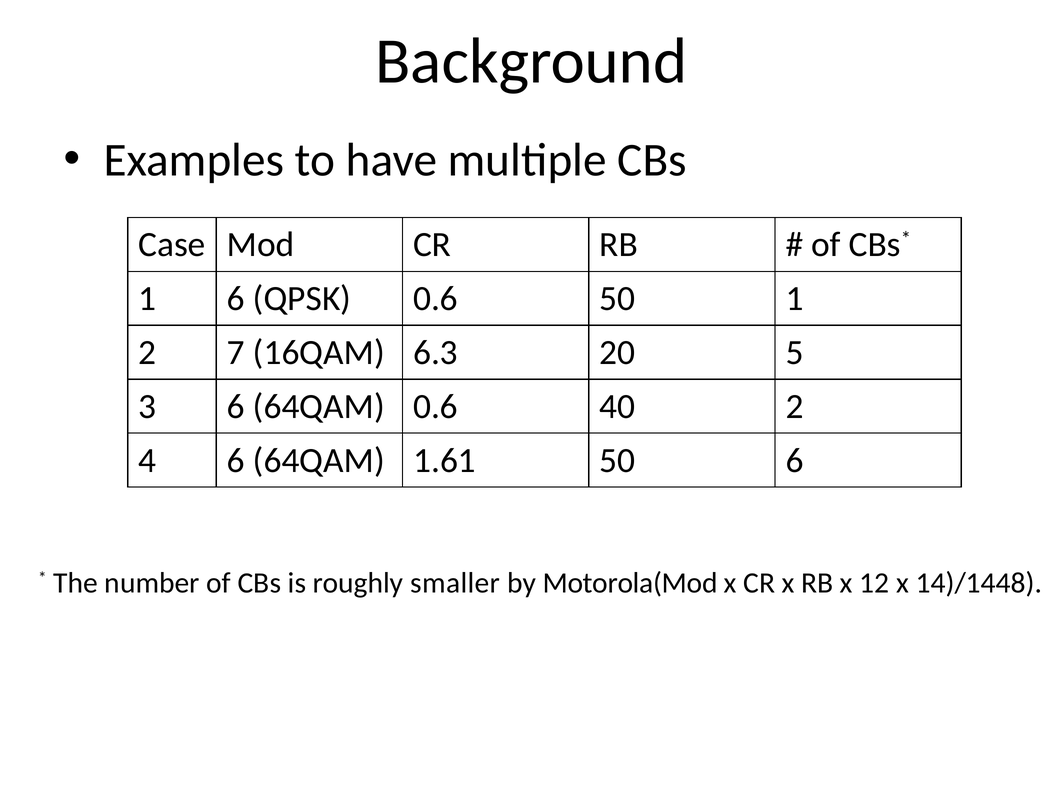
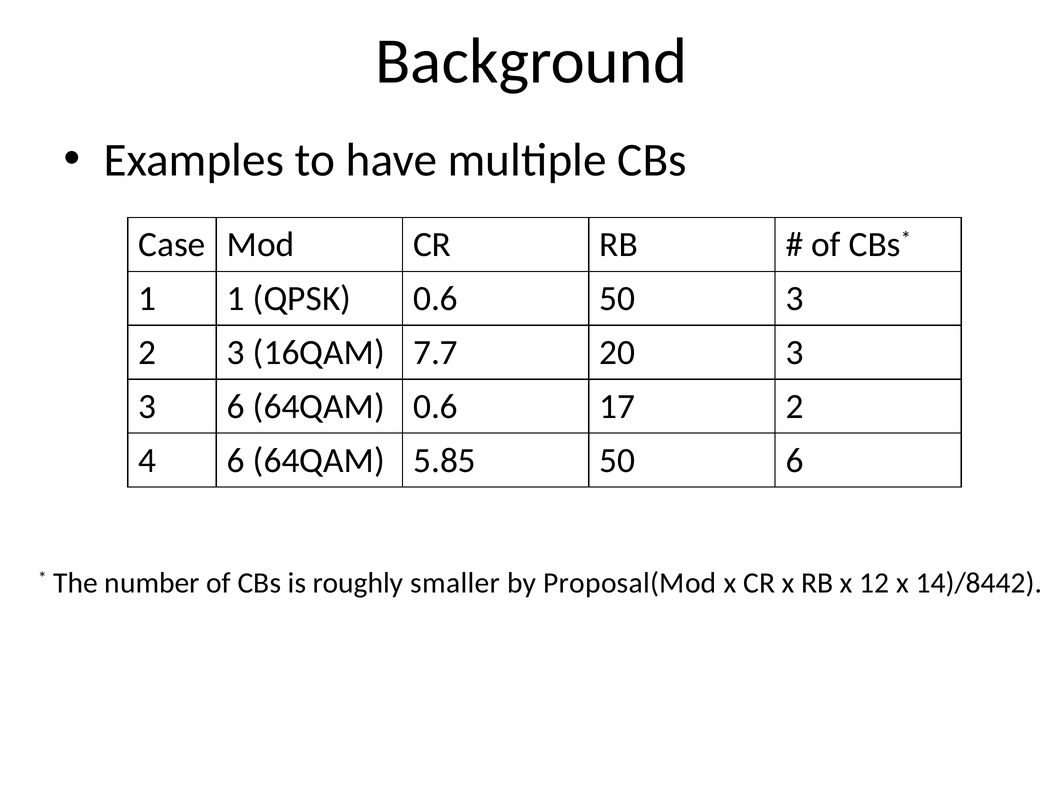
1 6: 6 -> 1 (236, 299)
50 1: 1 -> 3 (795, 299)
2 7: 7 -> 3 (236, 353)
6.3: 6.3 -> 7.7 (436, 353)
20 5: 5 -> 3 (795, 353)
40: 40 -> 17 (617, 407)
1.61: 1.61 -> 5.85 (445, 460)
Motorola(Mod: Motorola(Mod -> Proposal(Mod (630, 583)
14)/1448: 14)/1448 -> 14)/8442 (979, 583)
